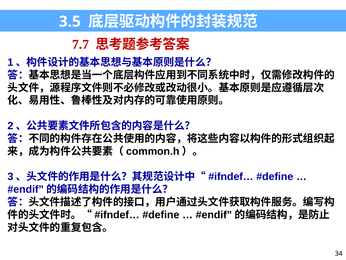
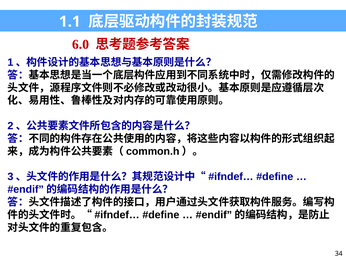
3.5: 3.5 -> 1.1 (70, 22)
7.7: 7.7 -> 6.0 (81, 44)
